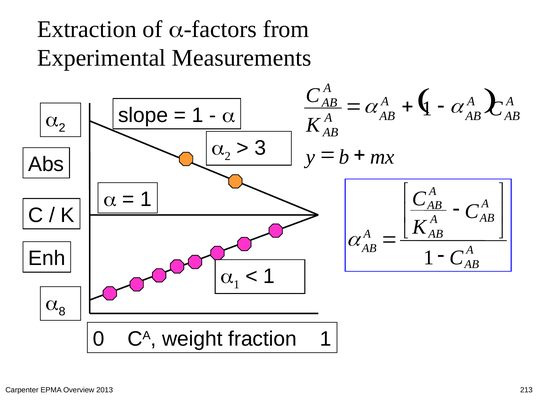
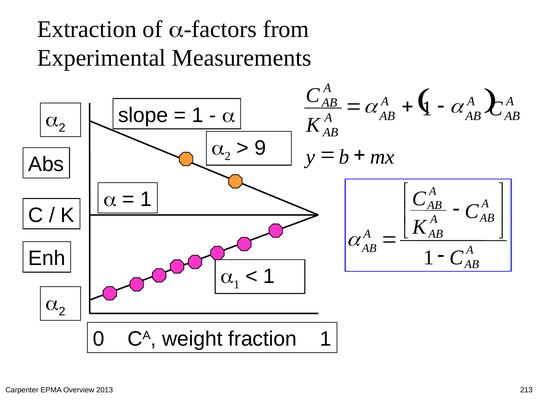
3: 3 -> 9 (260, 148)
8: 8 -> 2 (62, 312)
